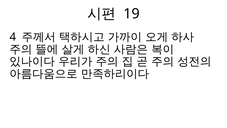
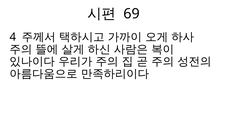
19: 19 -> 69 (132, 14)
